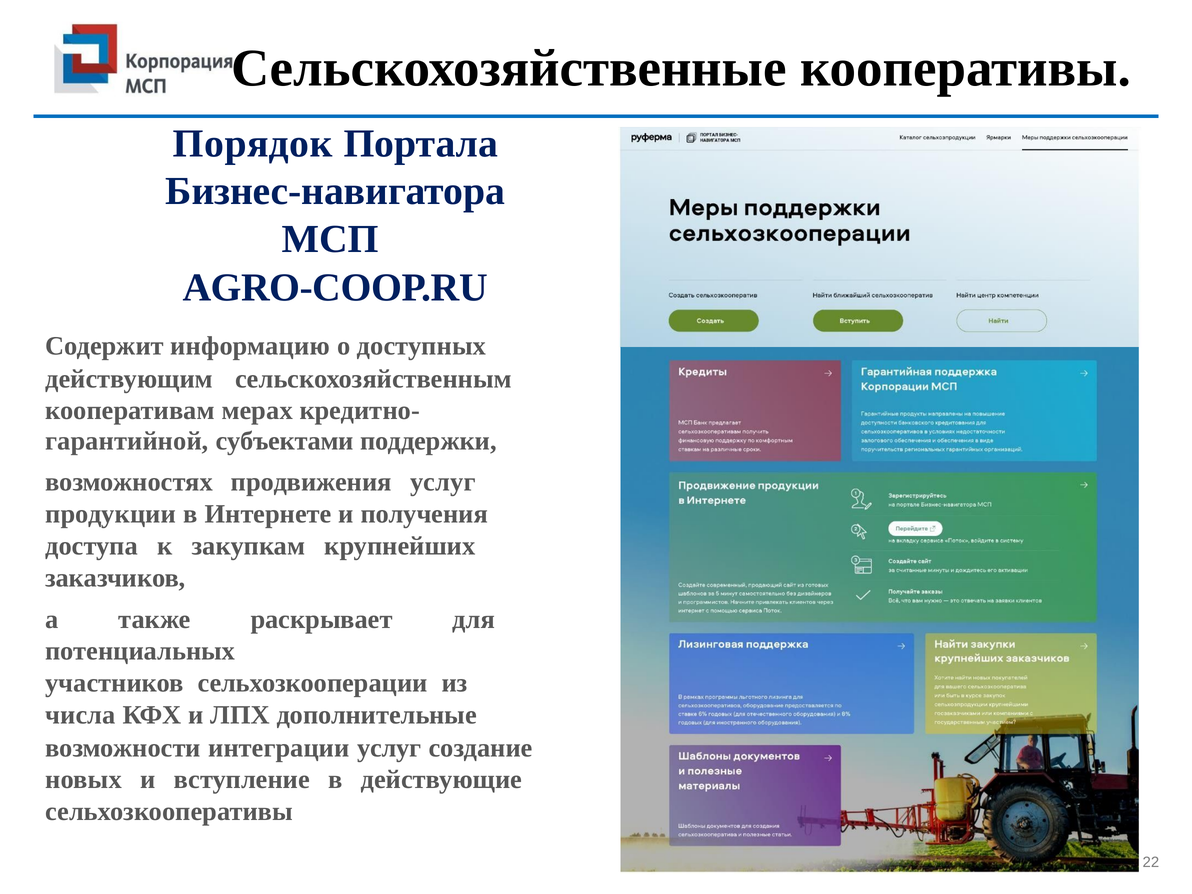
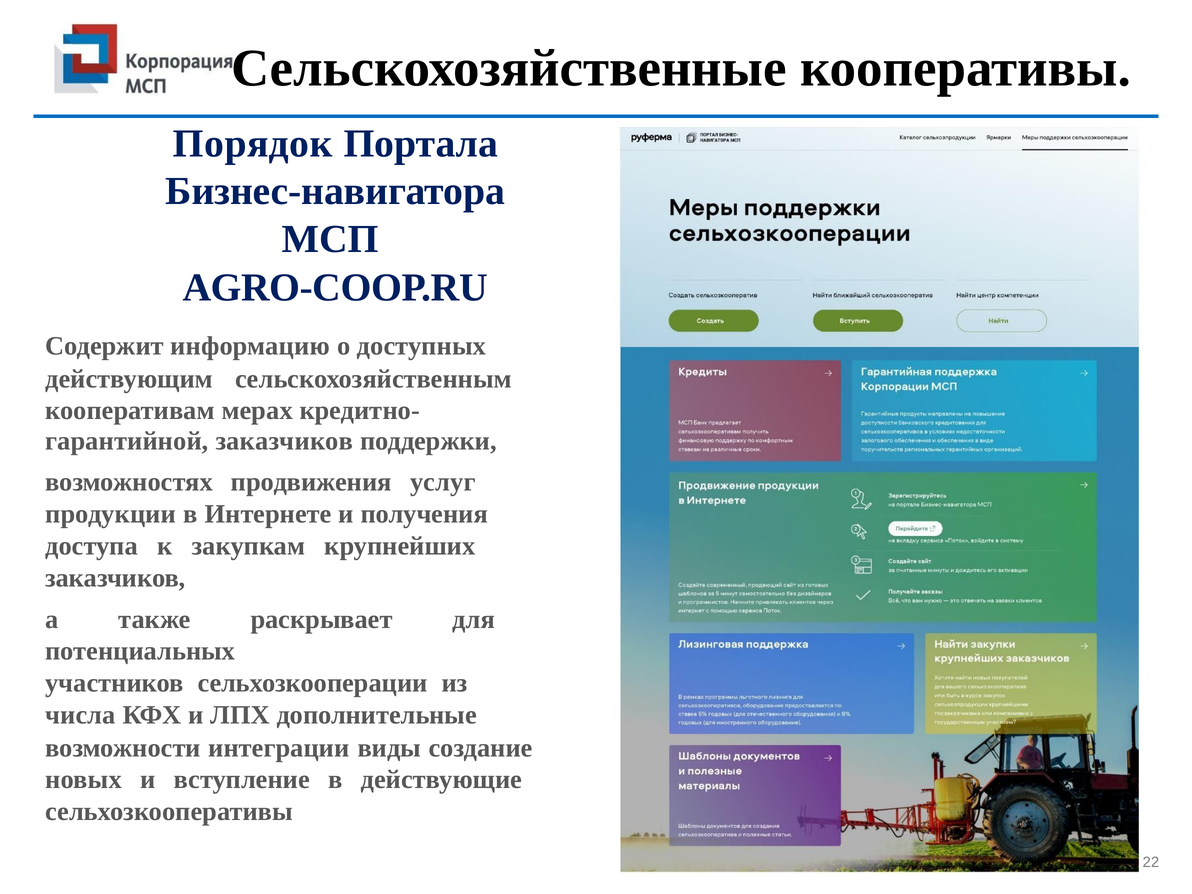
гарантийной субъектами: субъектами -> заказчиков (284, 441)
интеграции услуг: услуг -> виды (389, 748)
